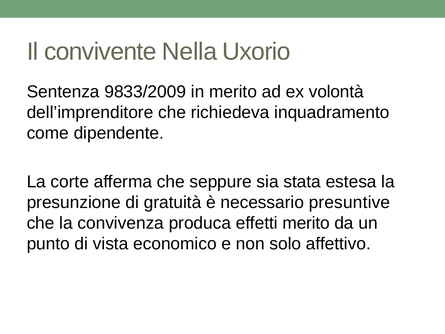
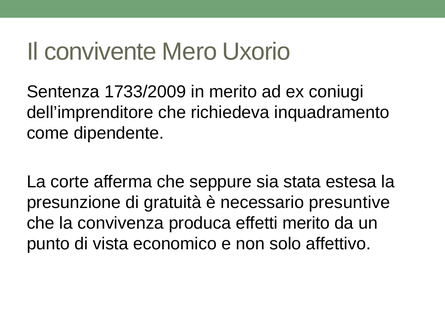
Nella: Nella -> Mero (190, 52)
9833/2009: 9833/2009 -> 1733/2009 (145, 92)
volontà: volontà -> coniugi (336, 92)
